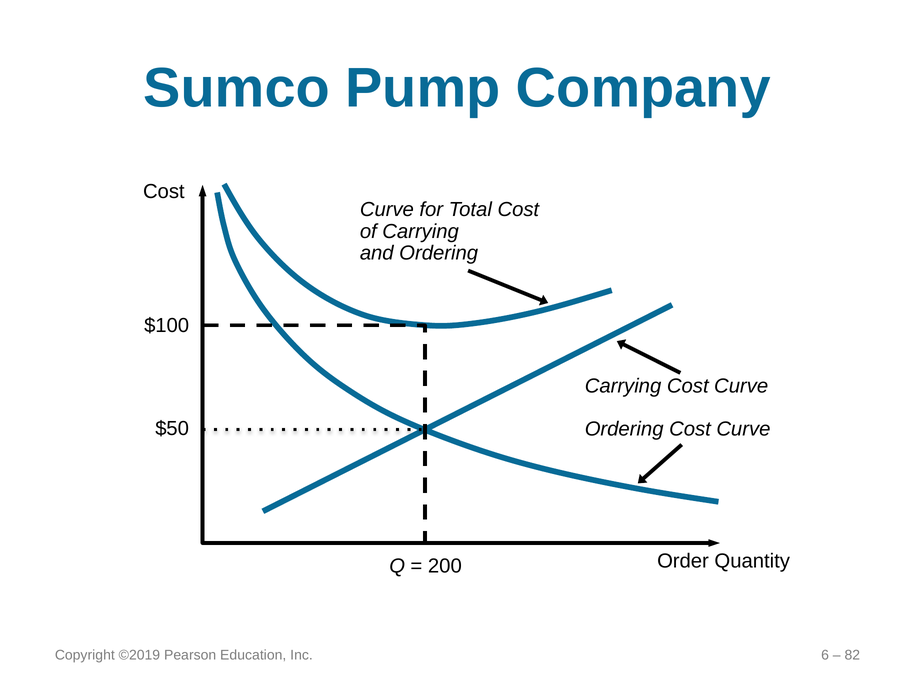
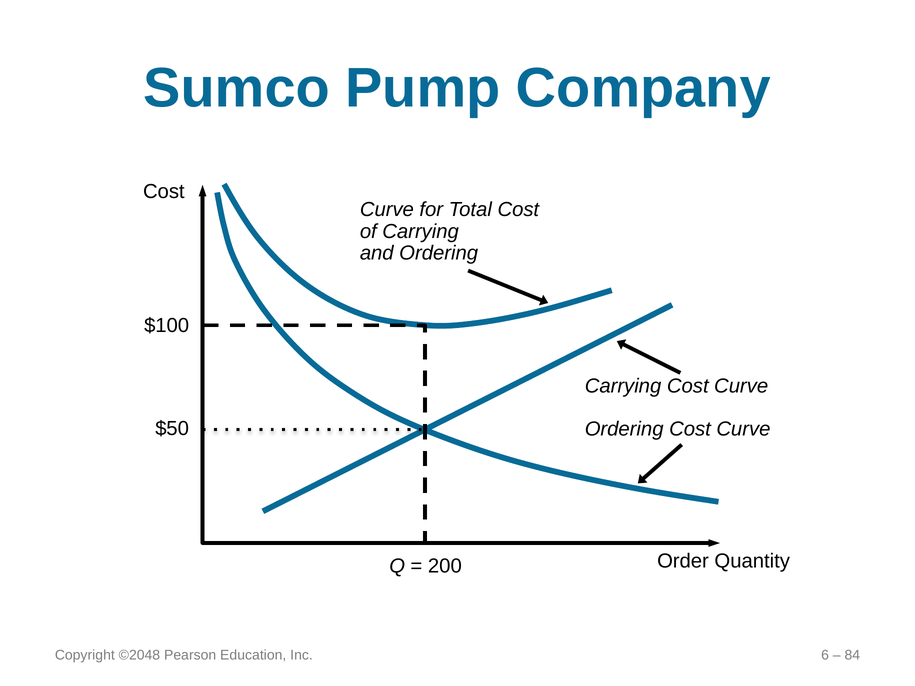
©2019: ©2019 -> ©2048 (139, 655)
82: 82 -> 84 (852, 655)
